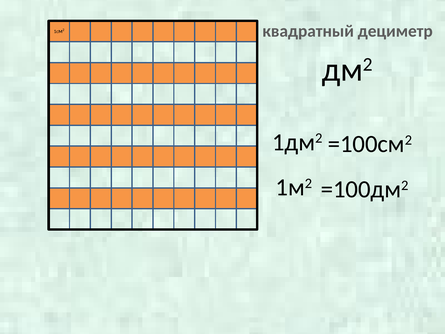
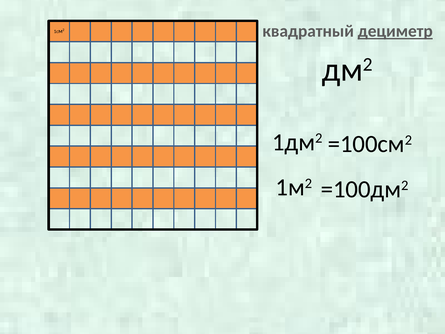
дециметр underline: none -> present (395, 31)
